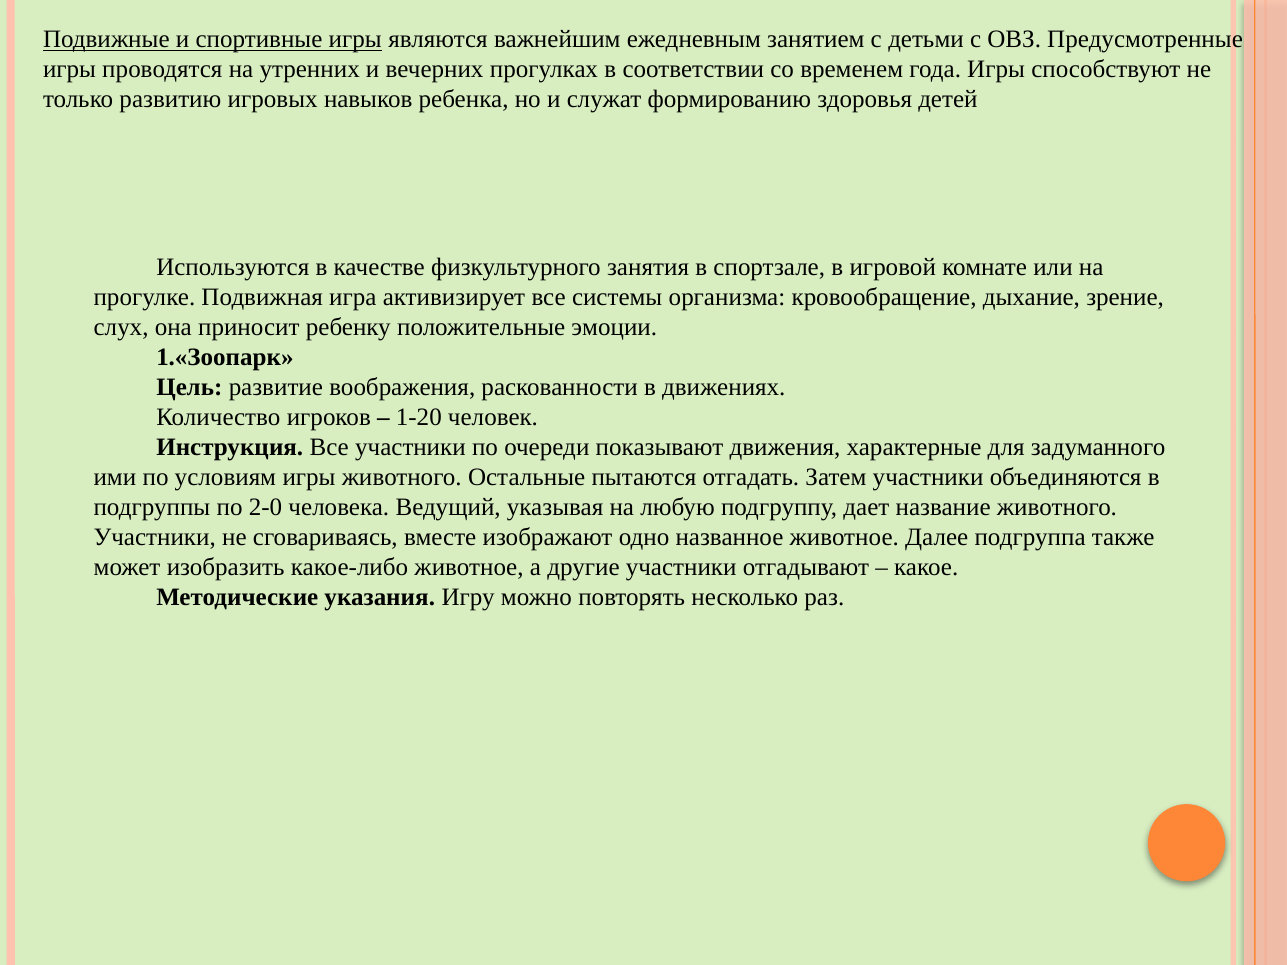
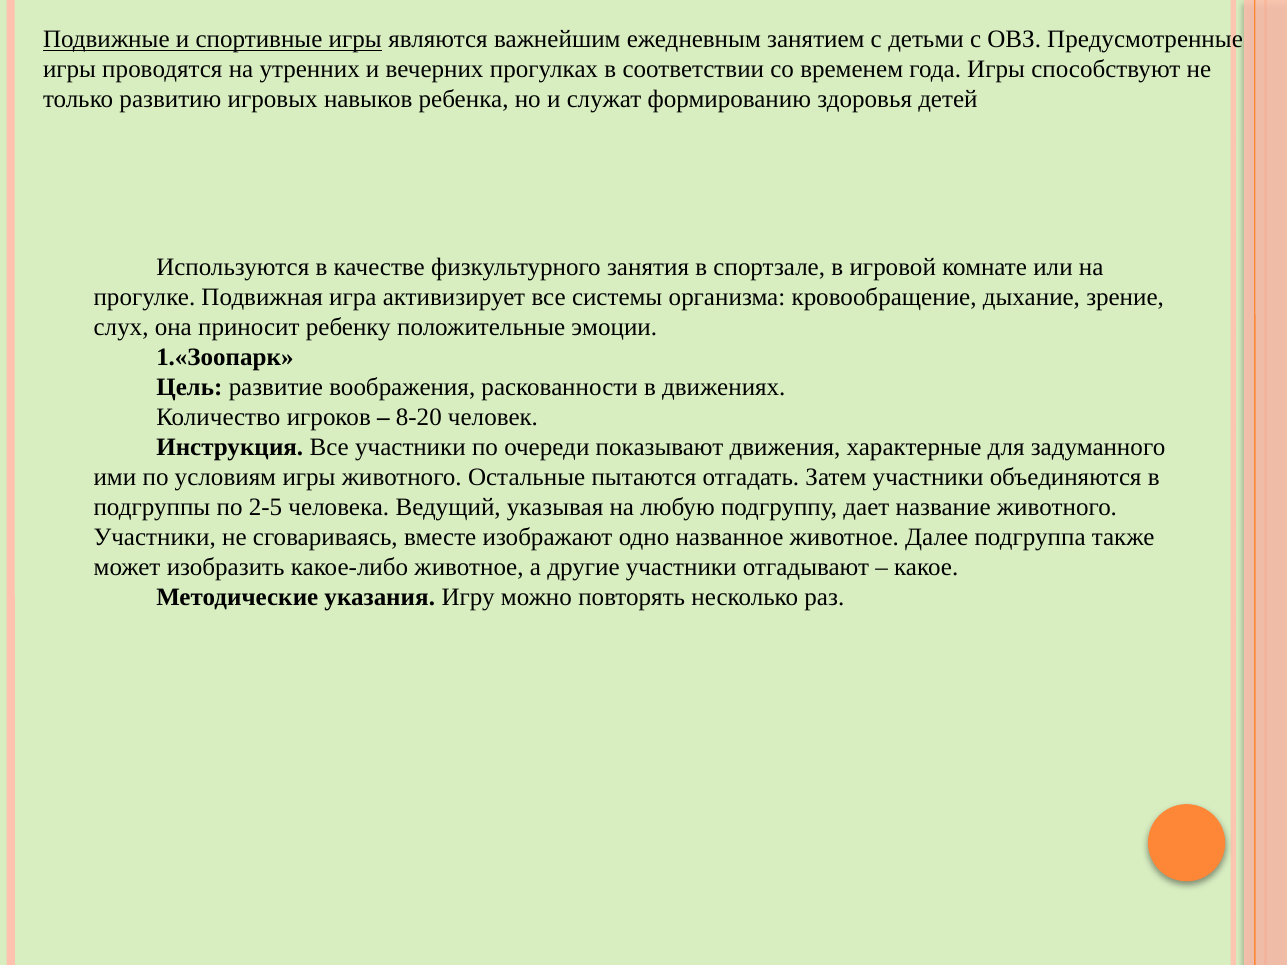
1-20: 1-20 -> 8-20 (419, 417)
2-0: 2-0 -> 2-5 (266, 508)
